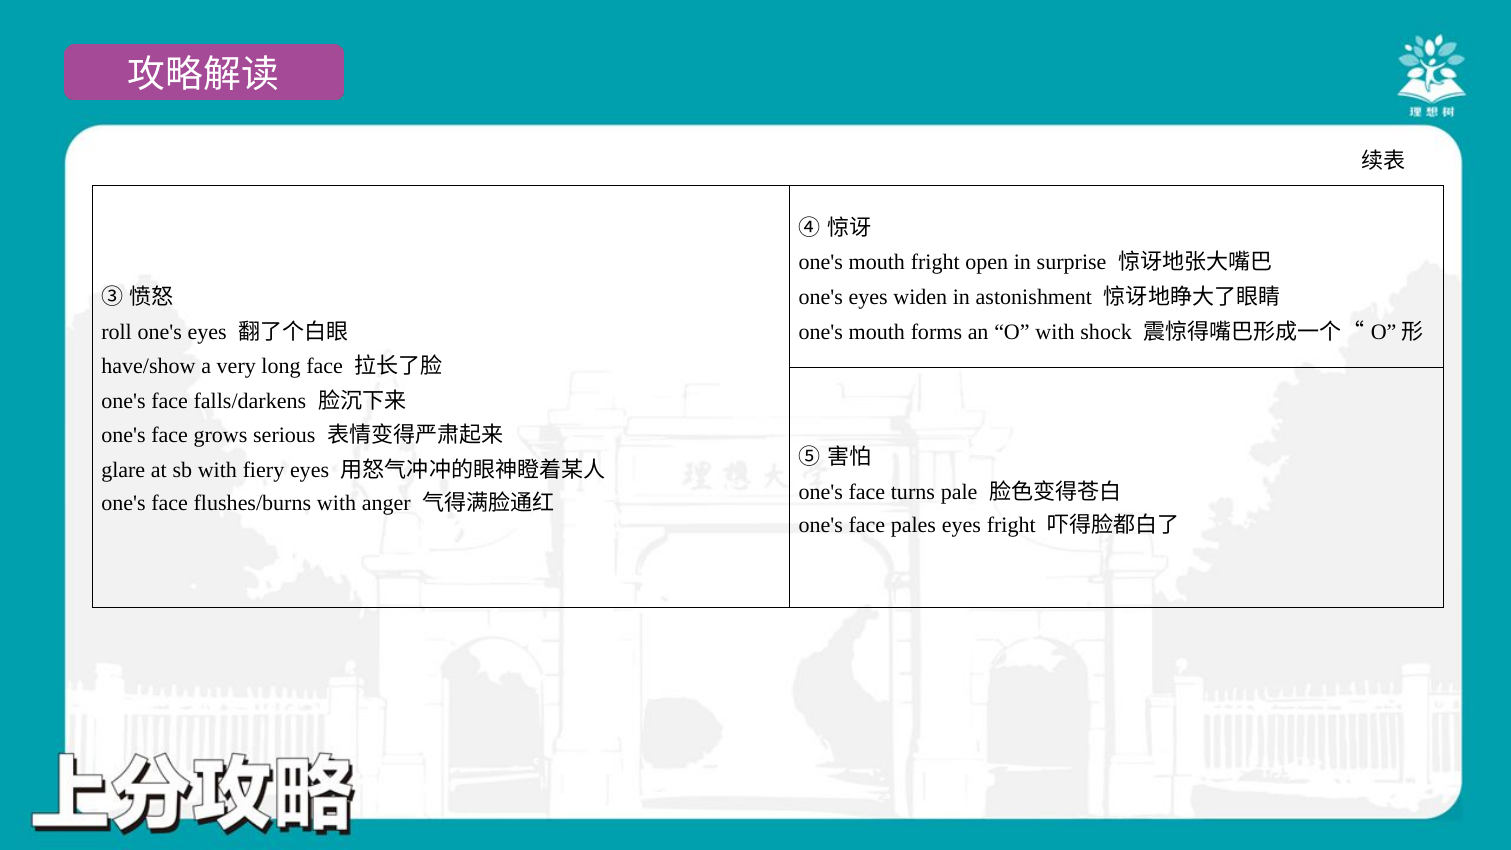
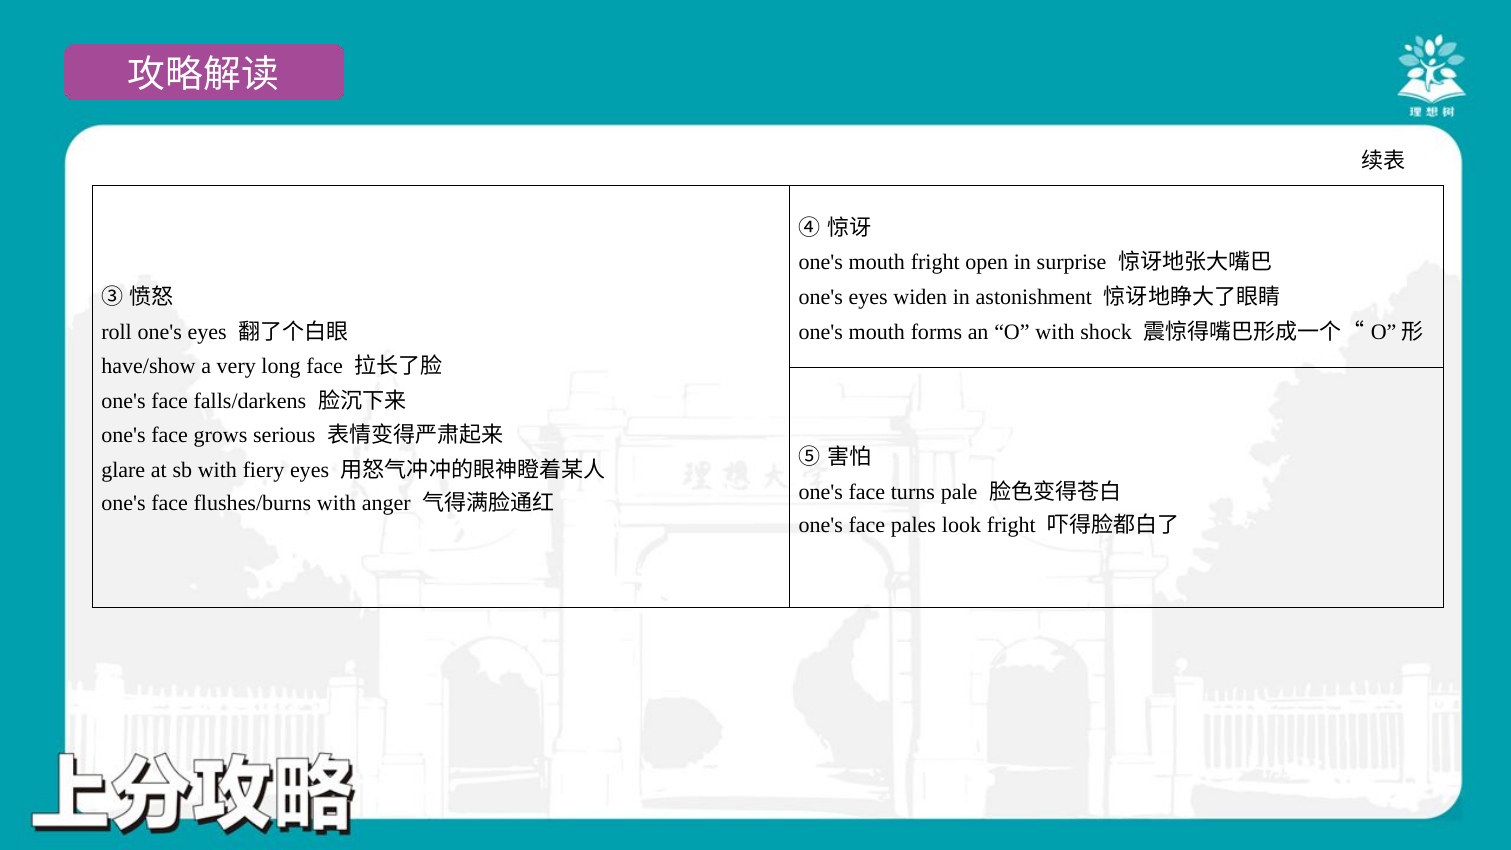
pales eyes: eyes -> look (962, 525)
